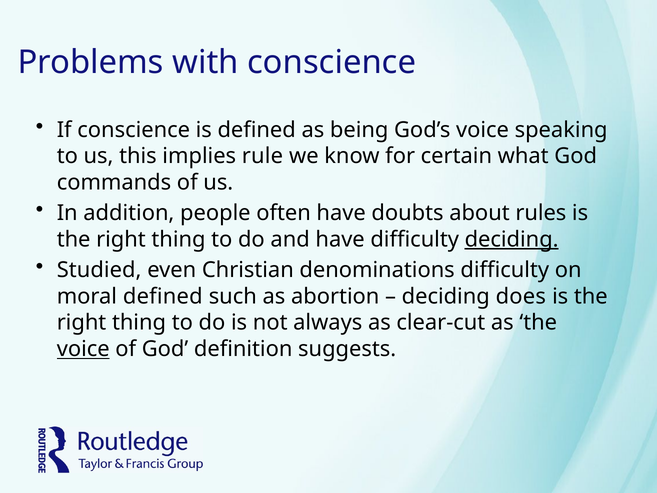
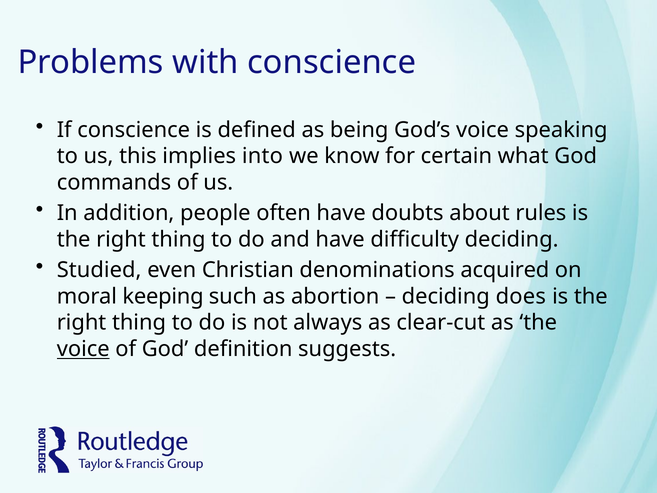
rule: rule -> into (262, 156)
deciding underline: present -> none (512, 239)
denominations difficulty: difficulty -> acquired (505, 270)
moral defined: defined -> keeping (163, 296)
